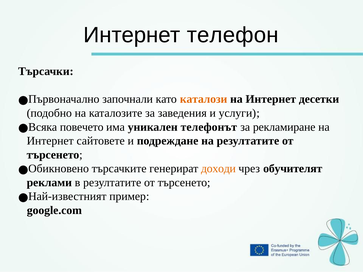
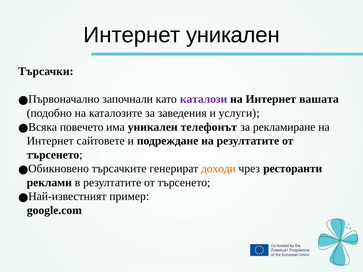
Интернет телефон: телефон -> уникален (233, 35)
каталози colour: orange -> purple (204, 99)
десетки: десетки -> вашата (319, 99)
обучителят: обучителят -> ресторанти (293, 169)
